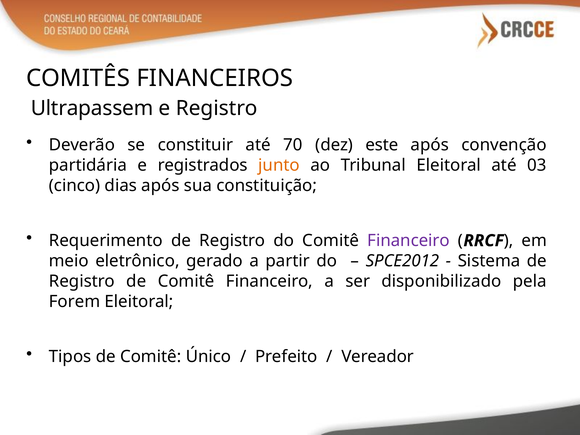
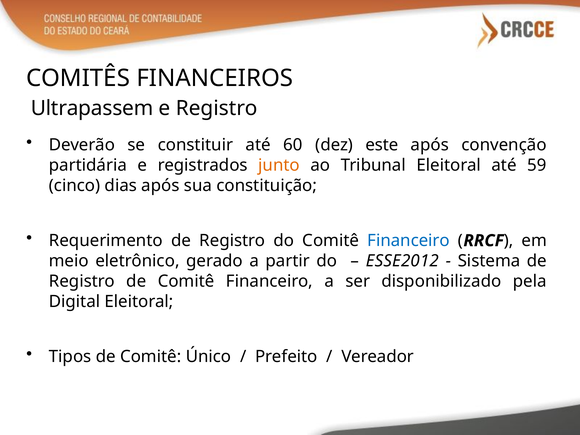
70: 70 -> 60 (293, 145)
03: 03 -> 59 (537, 165)
Financeiro colour: purple -> blue (409, 241)
SPCE2012: SPCE2012 -> ESSE2012 (402, 261)
Forem: Forem -> Digital (75, 302)
